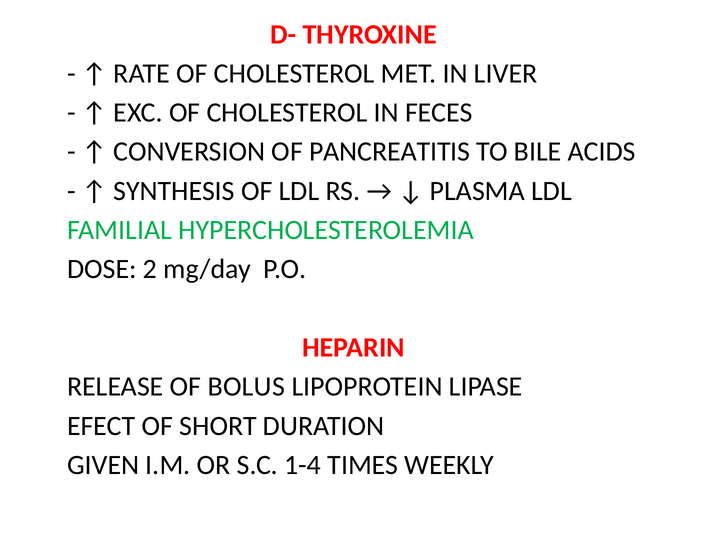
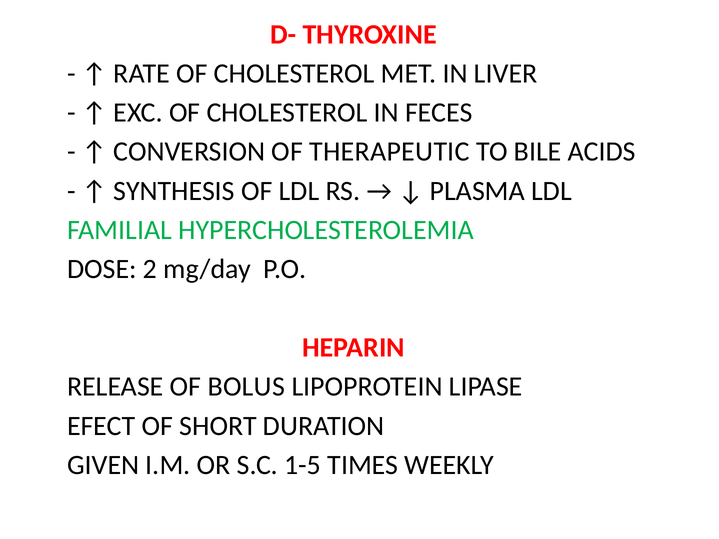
PANCREATITIS: PANCREATITIS -> THERAPEUTIC (389, 152)
1-4: 1-4 -> 1-5 (303, 465)
